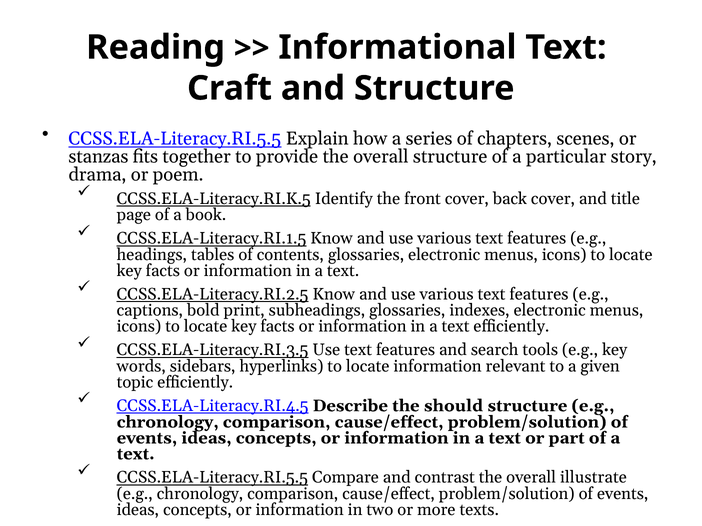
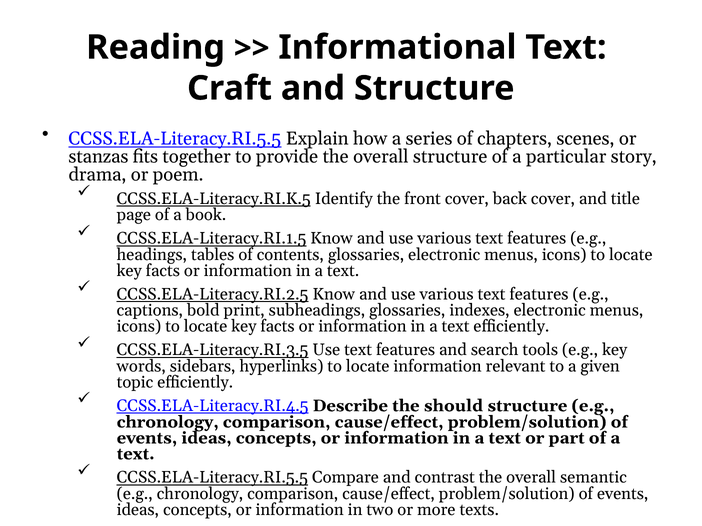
illustrate: illustrate -> semantic (593, 478)
